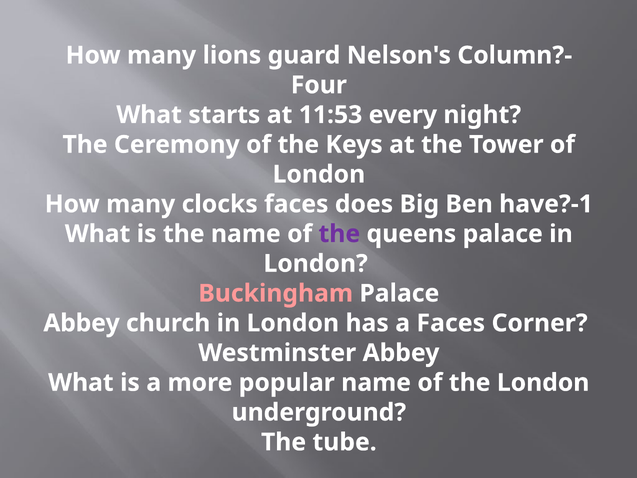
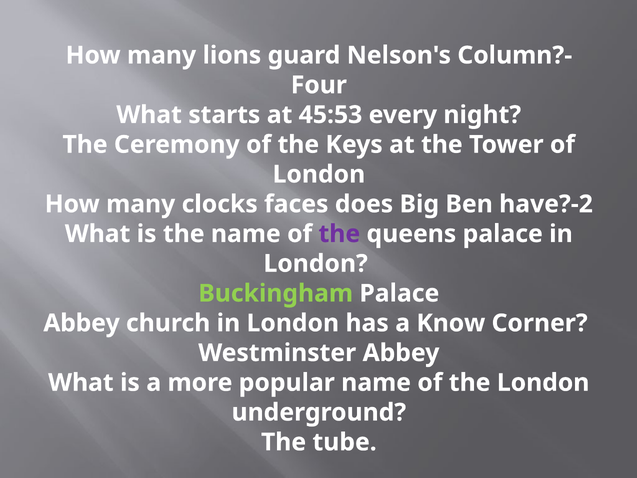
11:53: 11:53 -> 45:53 (331, 115)
have?-1: have?-1 -> have?-2 (546, 204)
Buckingham colour: pink -> light green (276, 293)
a Faces: Faces -> Know (451, 323)
